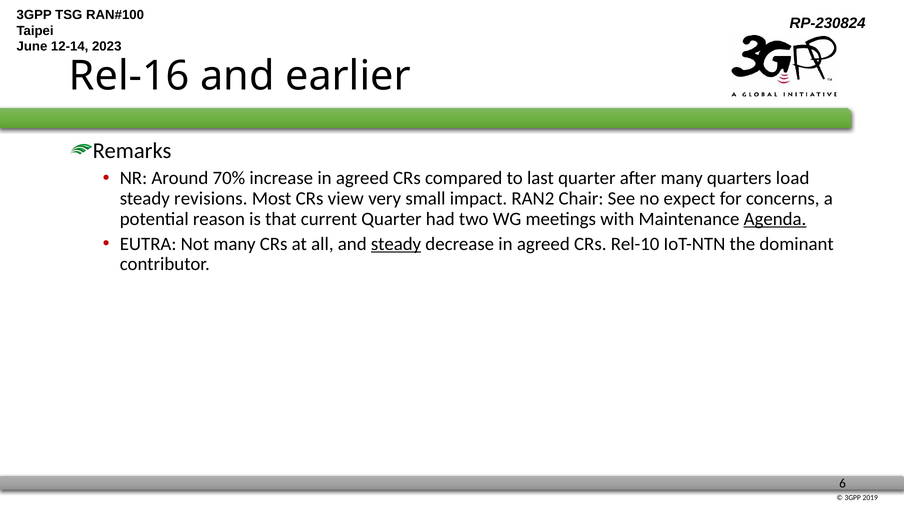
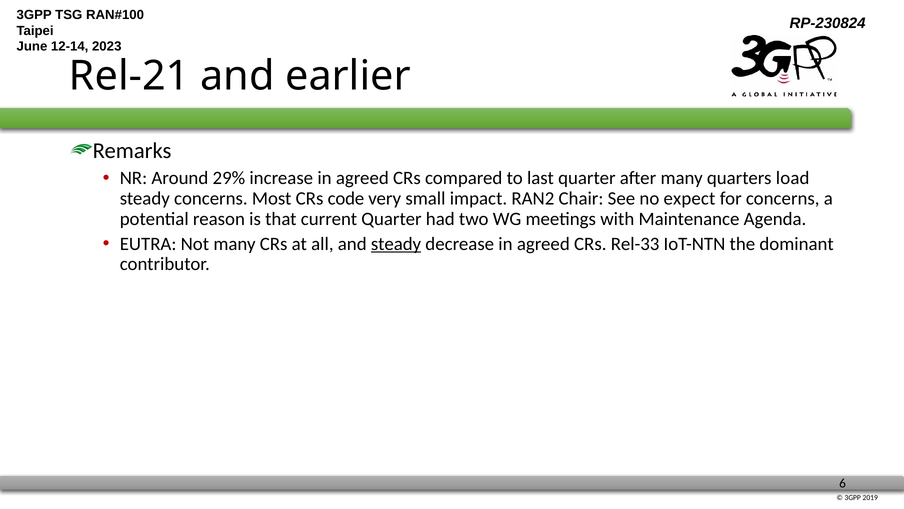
Rel-16: Rel-16 -> Rel-21 (129, 76)
70%: 70% -> 29% (229, 178)
steady revisions: revisions -> concerns (211, 198)
view: view -> code (346, 198)
Agenda underline: present -> none (775, 219)
Rel-10: Rel-10 -> Rel-33 (635, 244)
